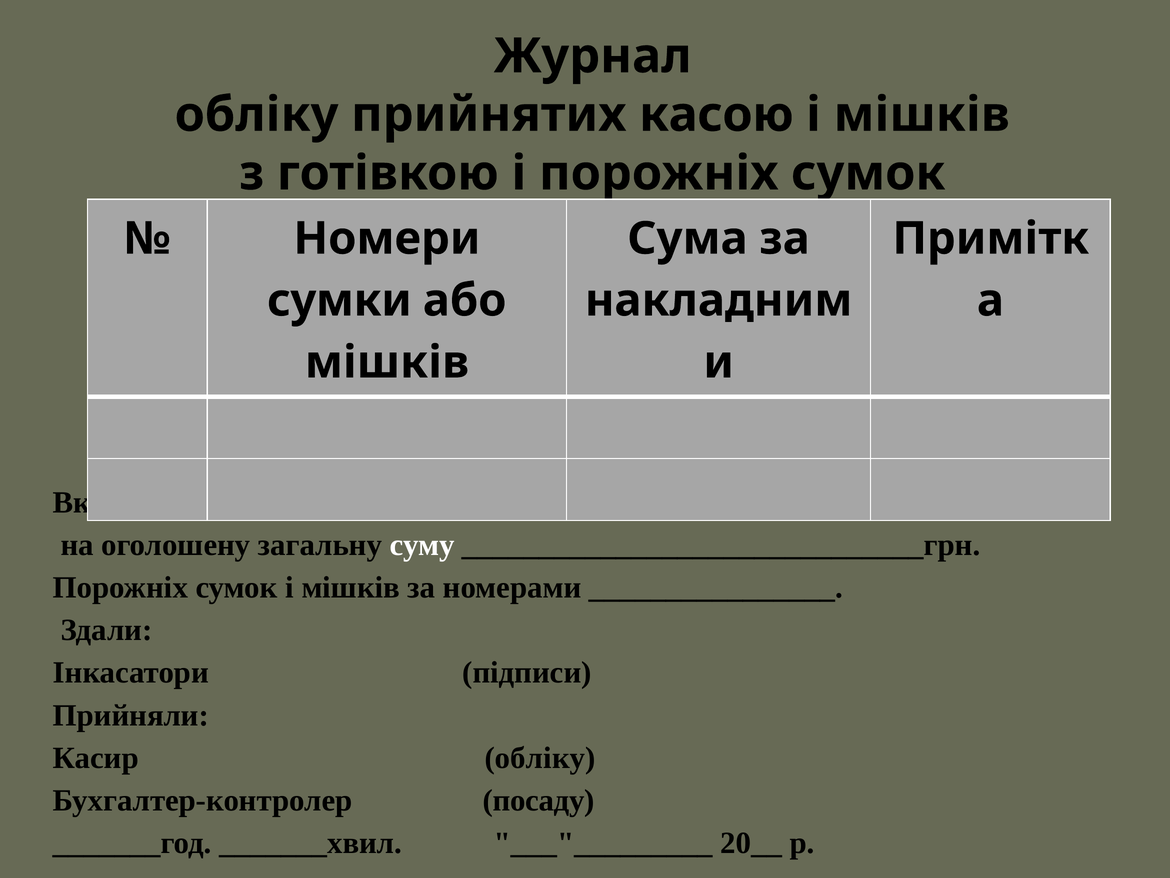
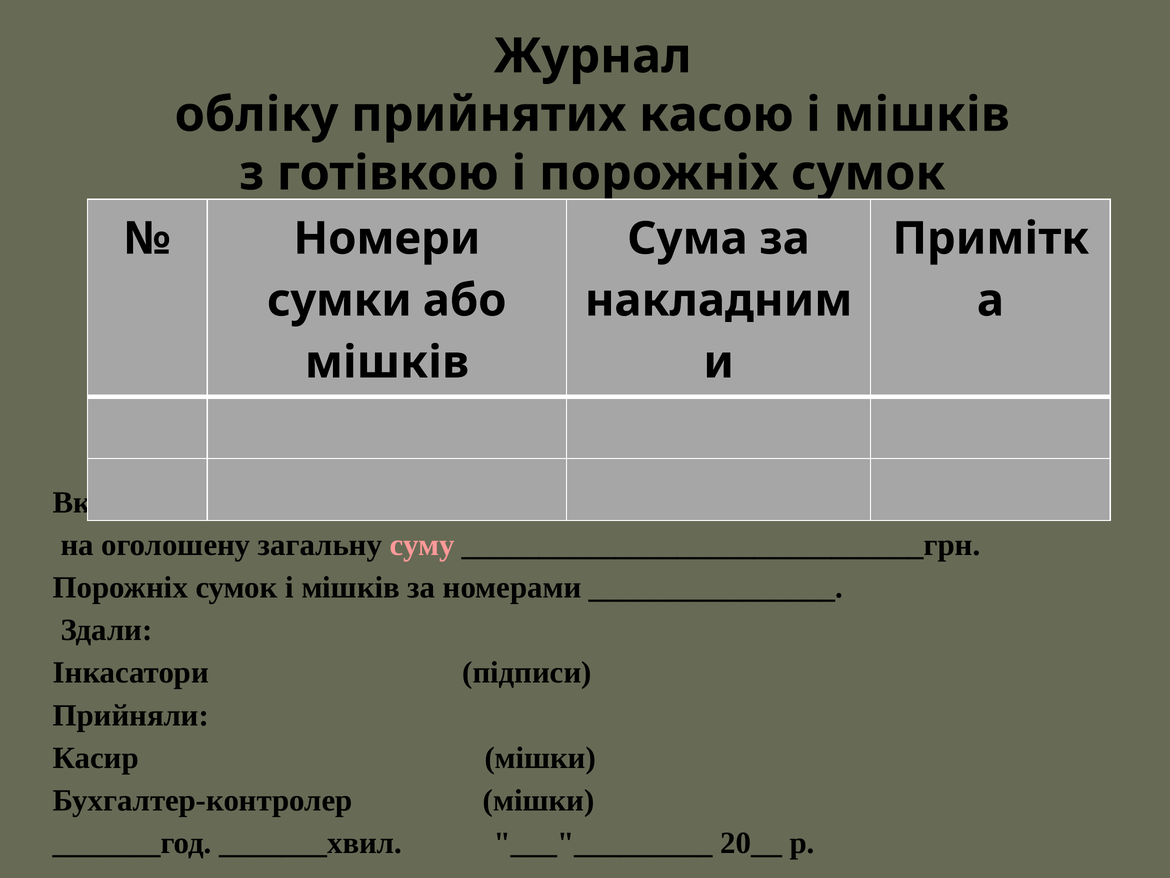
суму colour: white -> pink (422, 545)
Касир обліку: обліку -> мішки (540, 758)
Бухгалтер-контролер посаду: посаду -> мішки (539, 800)
